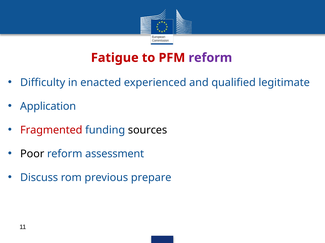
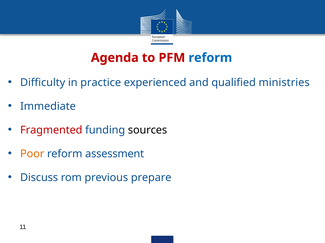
Fatigue: Fatigue -> Agenda (115, 58)
reform colour: purple -> blue (210, 58)
enacted: enacted -> practice (101, 83)
legitimate: legitimate -> ministries (284, 83)
Application: Application -> Immediate (48, 107)
Poor colour: black -> orange (32, 154)
